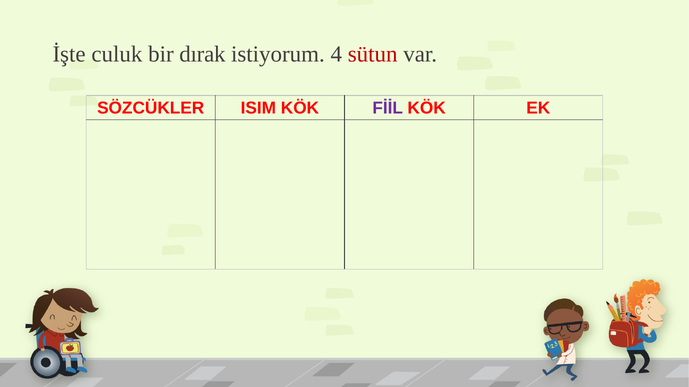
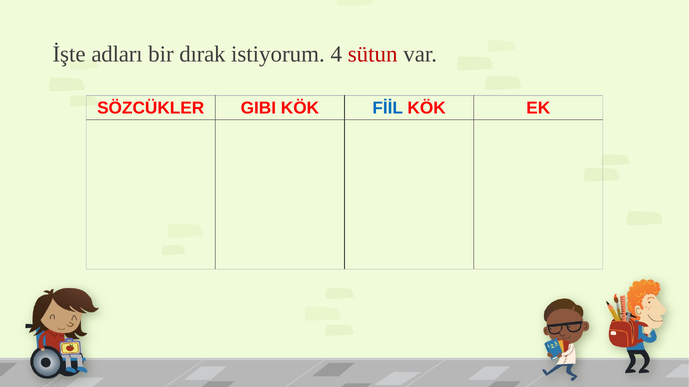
culuk: culuk -> adları (117, 54)
ISIM: ISIM -> GIBI (258, 108)
FİİL colour: purple -> blue (388, 108)
